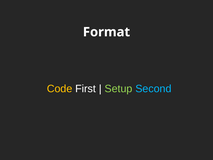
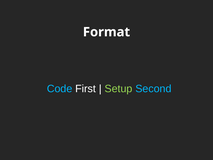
Code colour: yellow -> light blue (60, 89)
